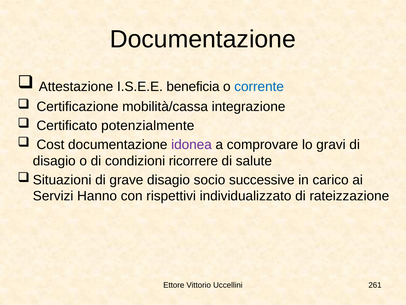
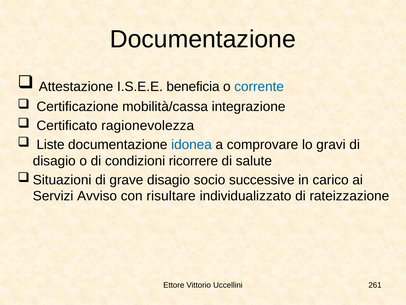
potenzialmente: potenzialmente -> ragionevolezza (148, 125)
Cost: Cost -> Liste (51, 144)
idonea colour: purple -> blue (191, 144)
Hanno: Hanno -> Avviso (97, 196)
rispettivi: rispettivi -> risultare (171, 196)
